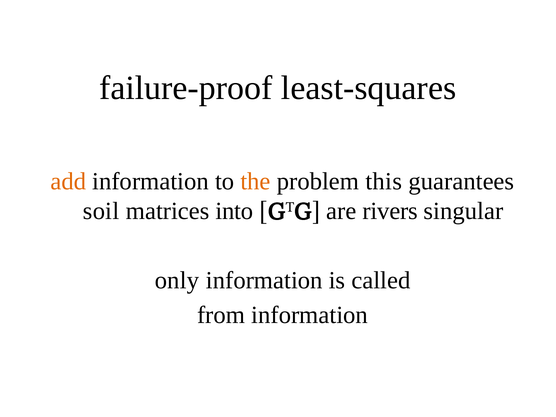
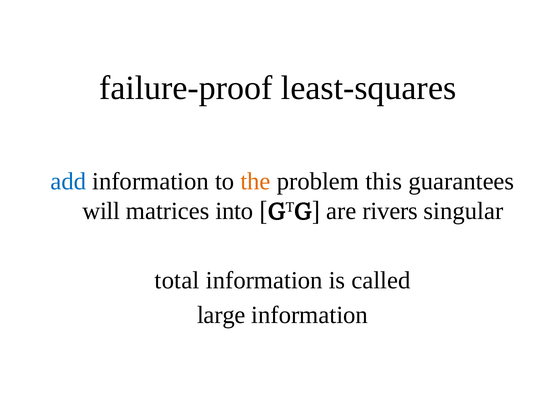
add colour: orange -> blue (68, 181)
soil: soil -> will (101, 211)
only: only -> total (177, 280)
from: from -> large (221, 315)
